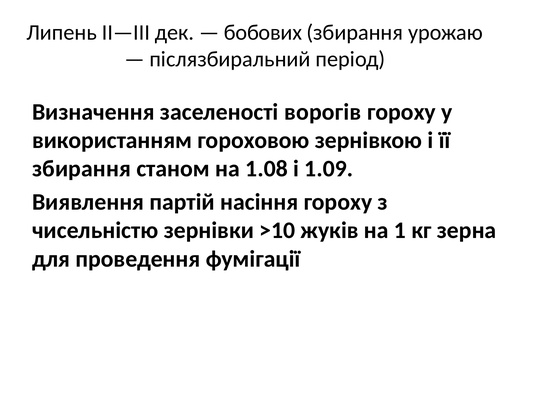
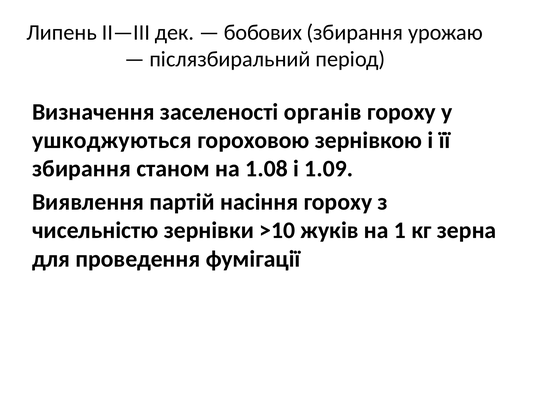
ворогів: ворогів -> органів (323, 112)
використанням: використанням -> ушкоджуються (112, 141)
